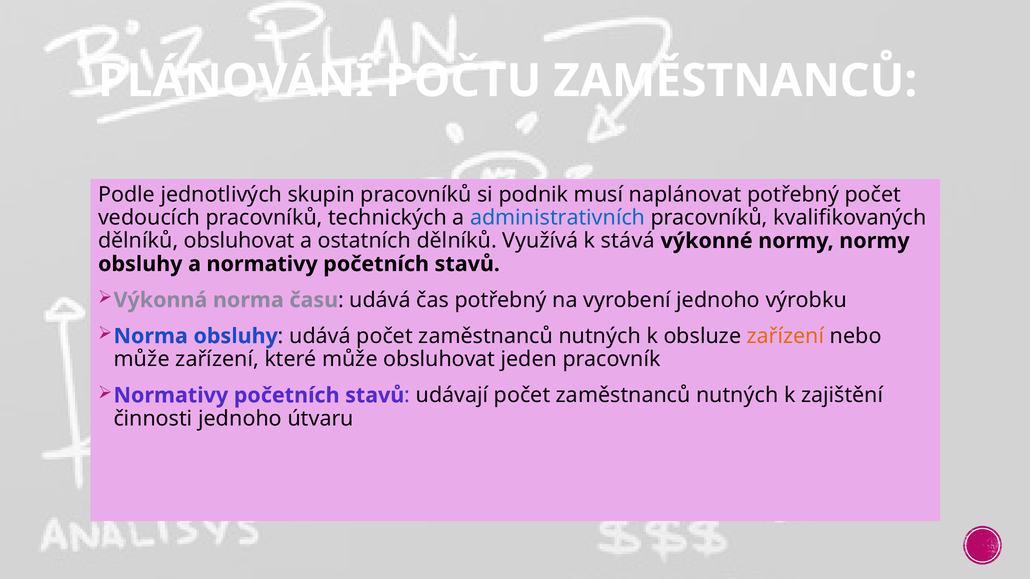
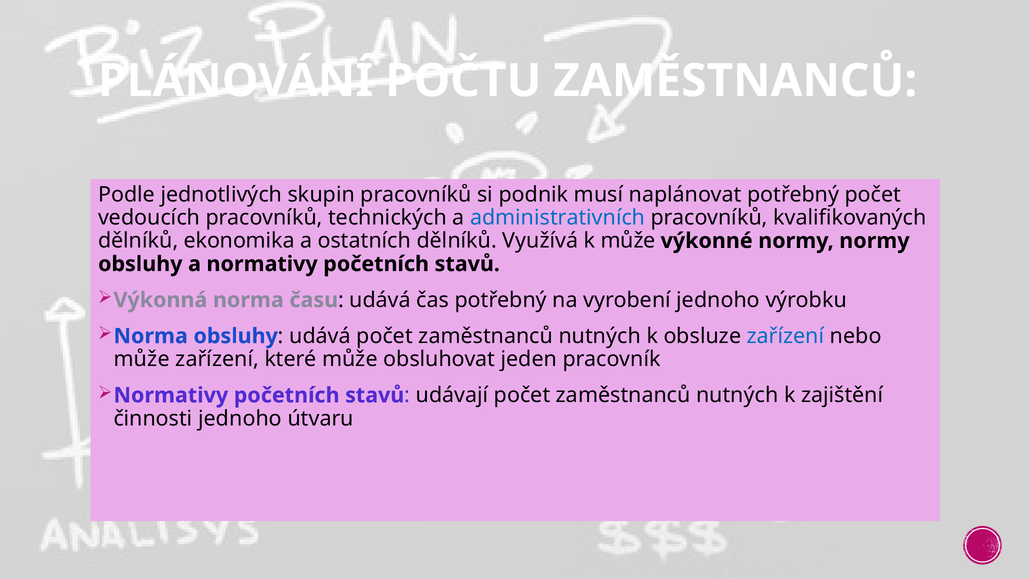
dělníků obsluhovat: obsluhovat -> ekonomika (239, 241)
k stává: stává -> může (628, 241)
zařízení colour: orange -> blue (785, 336)
